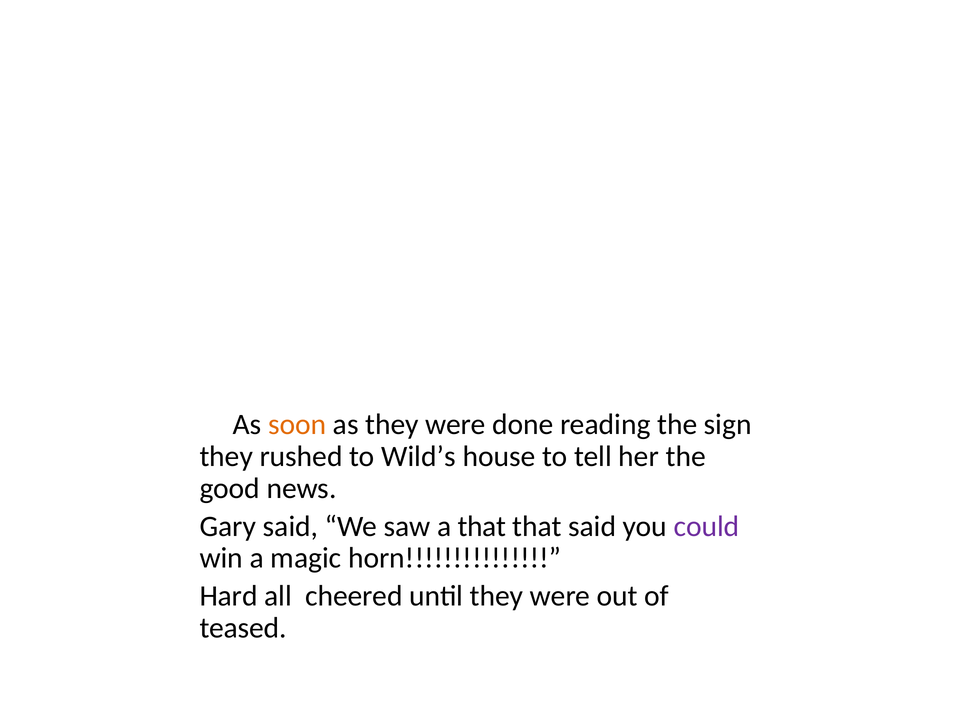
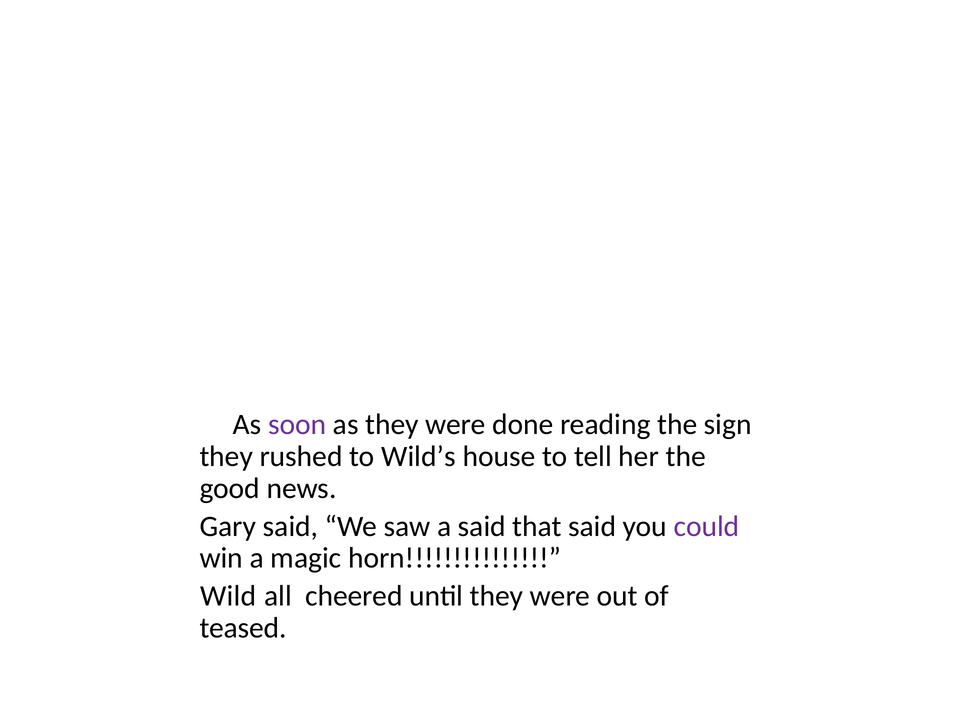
soon colour: orange -> purple (297, 424)
a that: that -> said (482, 526)
Hard: Hard -> Wild (228, 596)
